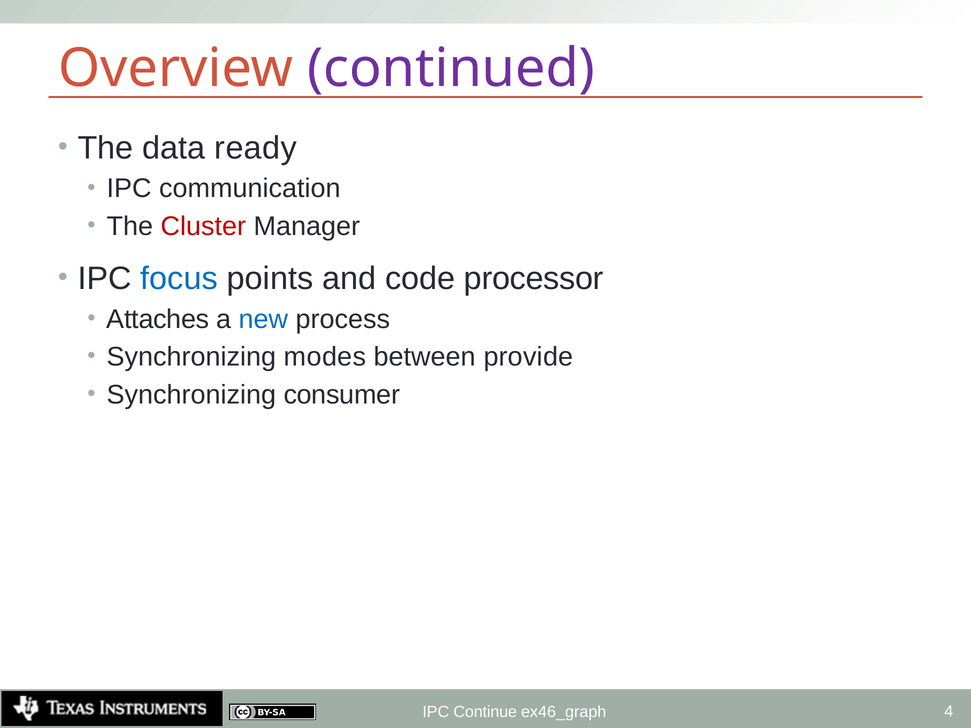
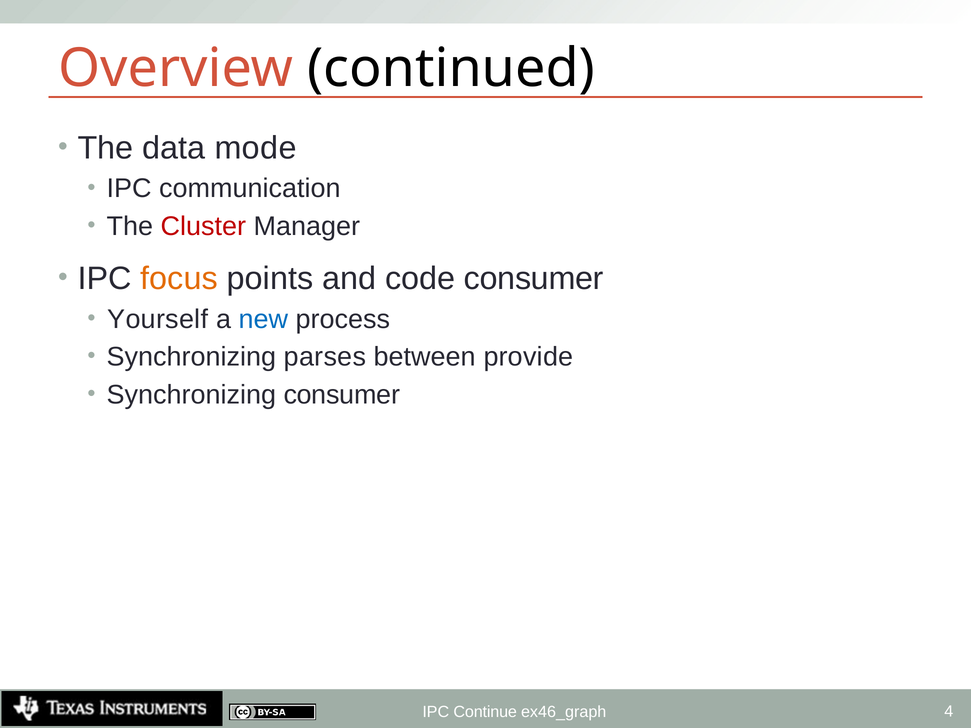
continued colour: purple -> black (451, 68)
ready: ready -> mode (256, 148)
focus colour: blue -> orange (179, 279)
code processor: processor -> consumer (534, 279)
Attaches: Attaches -> Yourself (158, 319)
modes: modes -> parses (325, 357)
